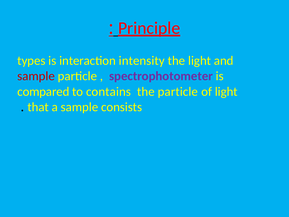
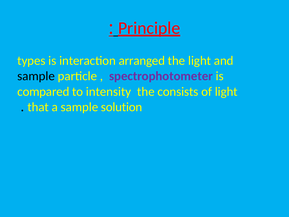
intensity: intensity -> arranged (142, 61)
sample colour: red -> black (36, 76)
contains: contains -> intensity (109, 91)
the particle: particle -> consists (178, 91)
consists: consists -> solution (122, 107)
